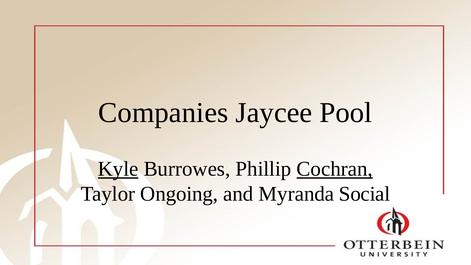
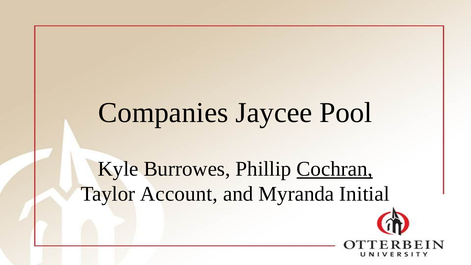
Kyle underline: present -> none (118, 169)
Ongoing: Ongoing -> Account (179, 194)
Social: Social -> Initial (364, 194)
